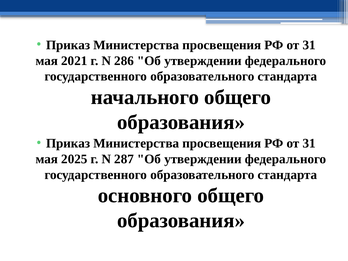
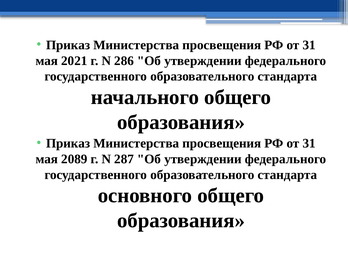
2025: 2025 -> 2089 (74, 159)
